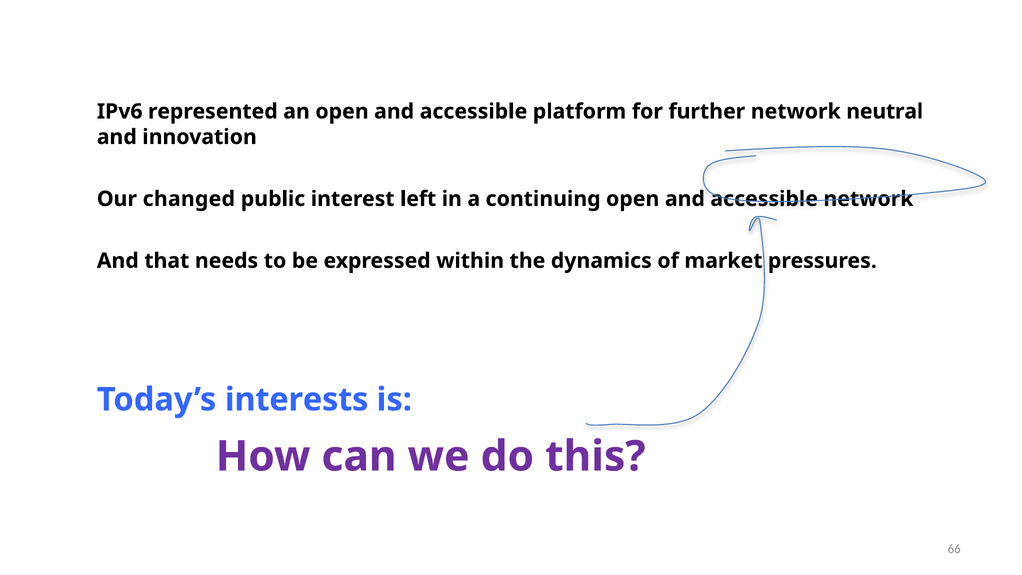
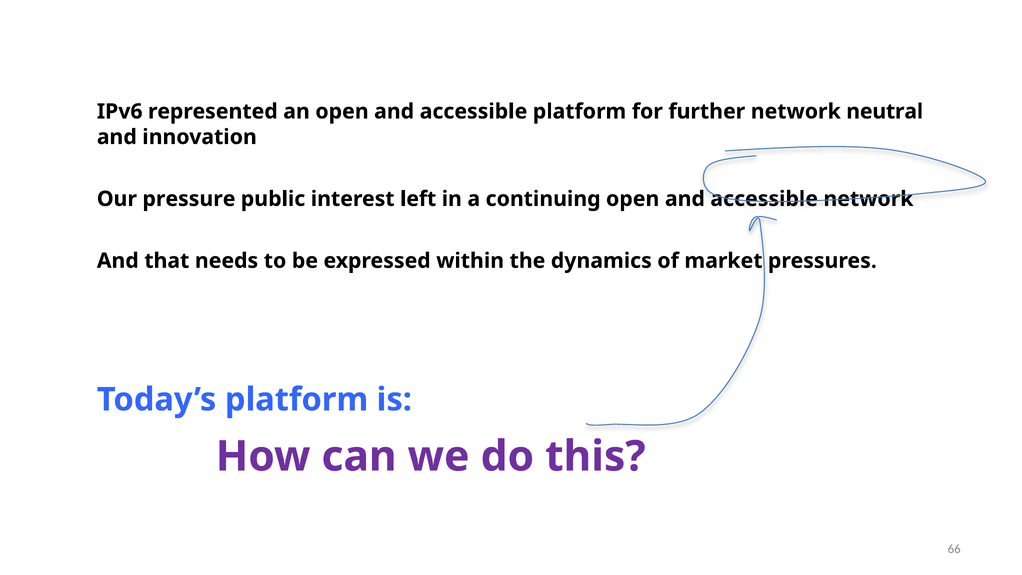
changed: changed -> pressure (189, 199)
Today’s interests: interests -> platform (297, 400)
